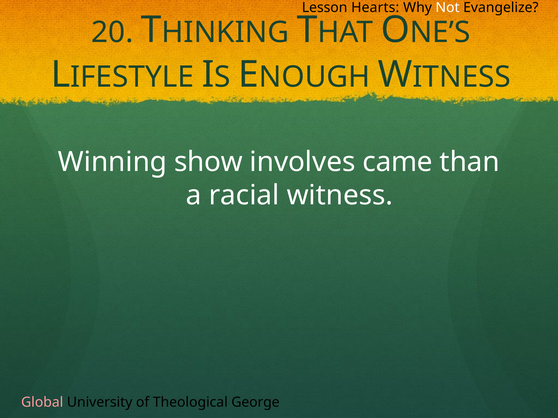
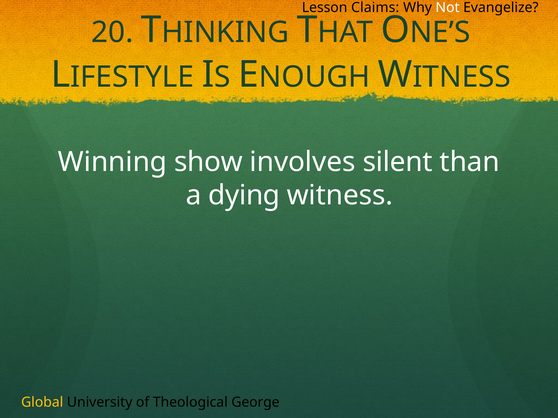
Hearts: Hearts -> Claims (375, 7)
came: came -> silent (398, 162)
racial: racial -> dying (244, 196)
Global colour: pink -> yellow (42, 403)
